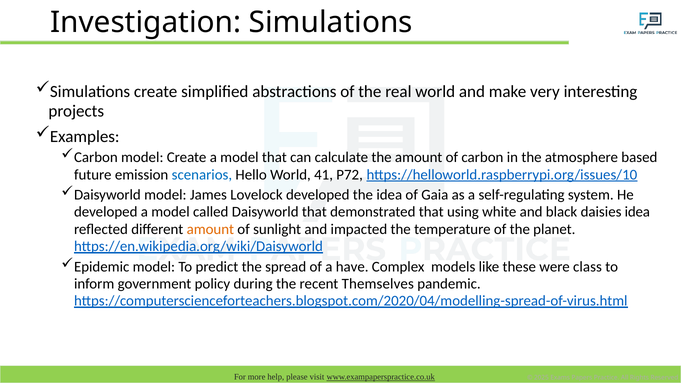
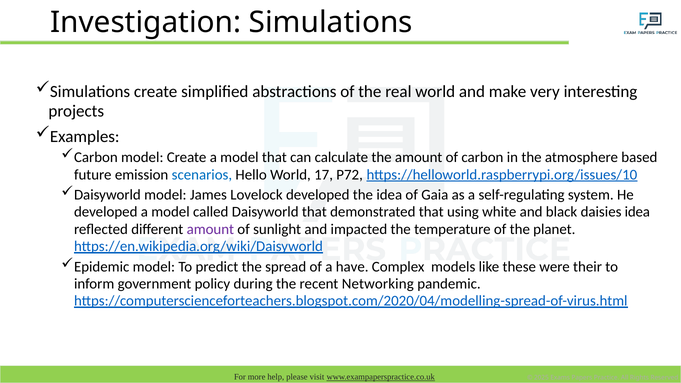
41: 41 -> 17 (324, 175)
amount colour: orange -> purple (210, 229)
class: class -> their (588, 267)
Themselves: Themselves -> Networking (378, 284)
